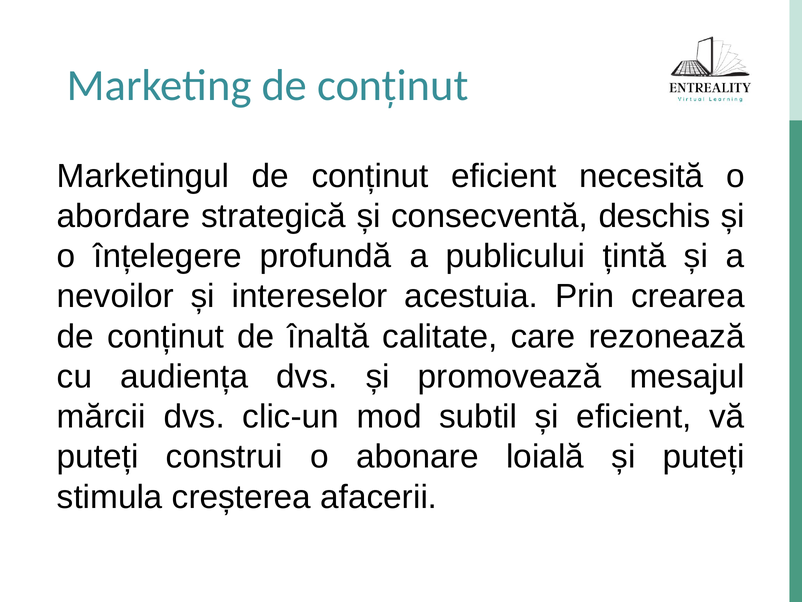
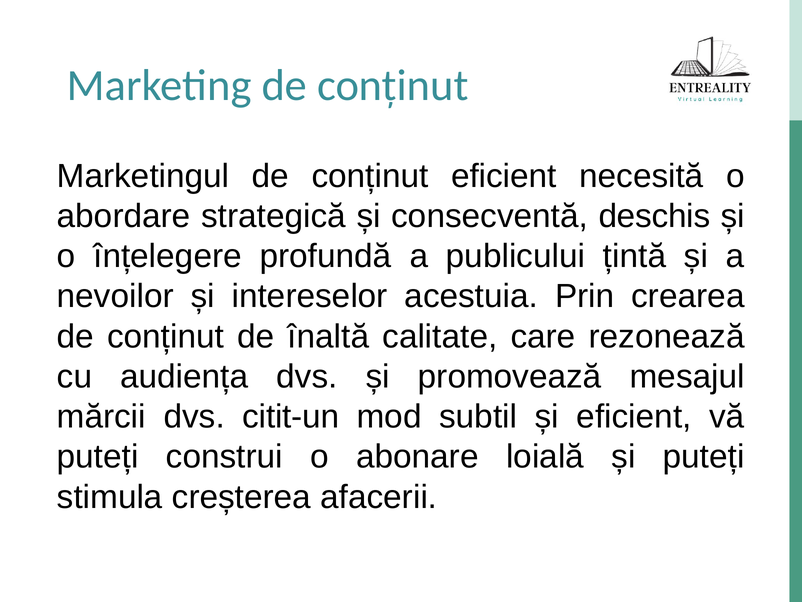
clic-un: clic-un -> citit-un (291, 416)
